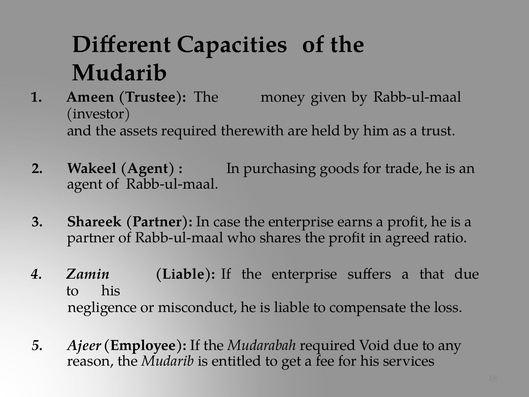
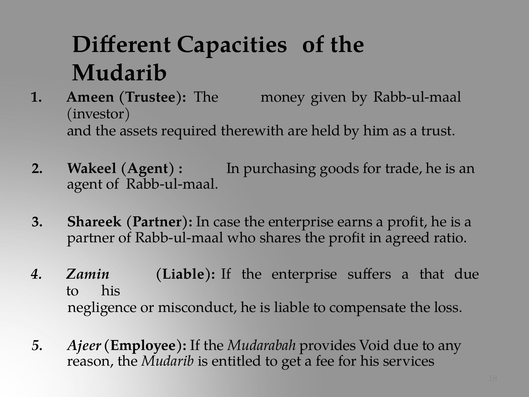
Mudarabah required: required -> provides (328, 345)
